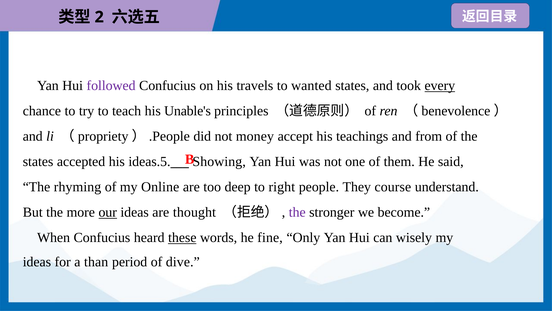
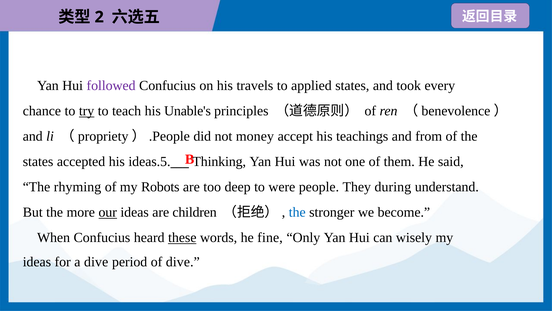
wanted: wanted -> applied (311, 86)
every underline: present -> none (440, 86)
try underline: none -> present (87, 111)
Showing: Showing -> Thinking (219, 161)
Online: Online -> Robots (160, 187)
right: right -> were (282, 187)
course: course -> during (393, 187)
thought: thought -> children (195, 212)
the colour: purple -> blue (297, 212)
a than: than -> dive (96, 262)
